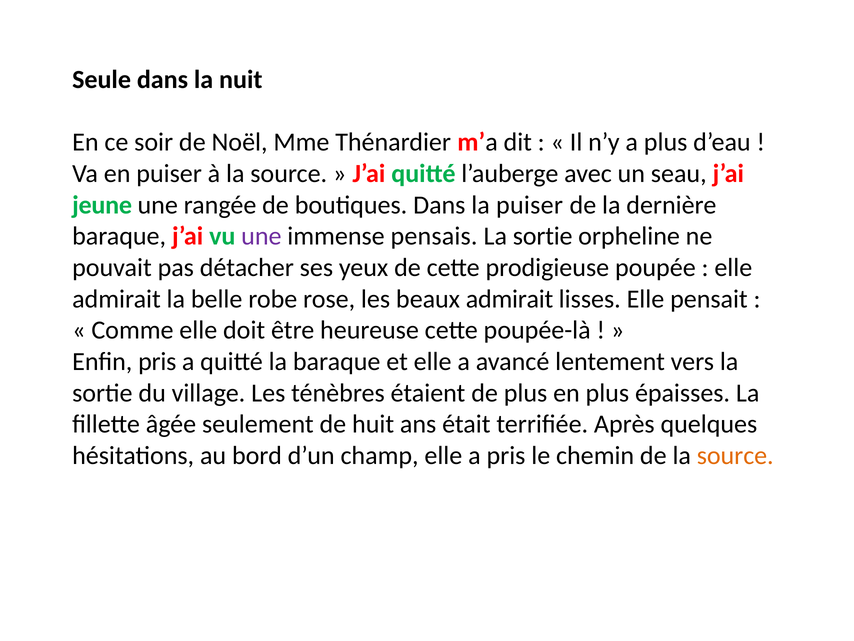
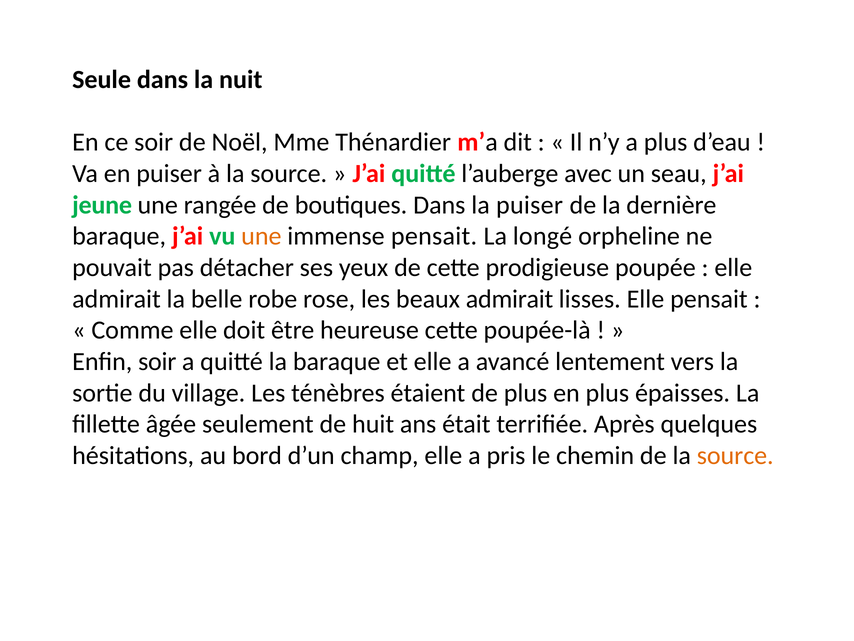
une colour: purple -> orange (261, 236)
immense pensais: pensais -> pensait (434, 236)
sortie: sortie -> longé (543, 236)
Enfin pris: pris -> soir (157, 361)
